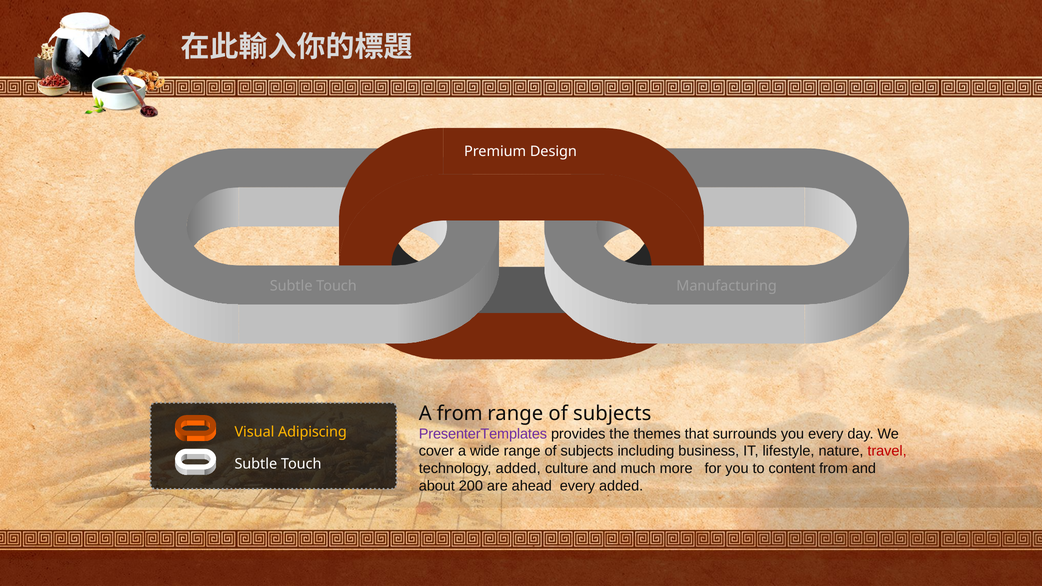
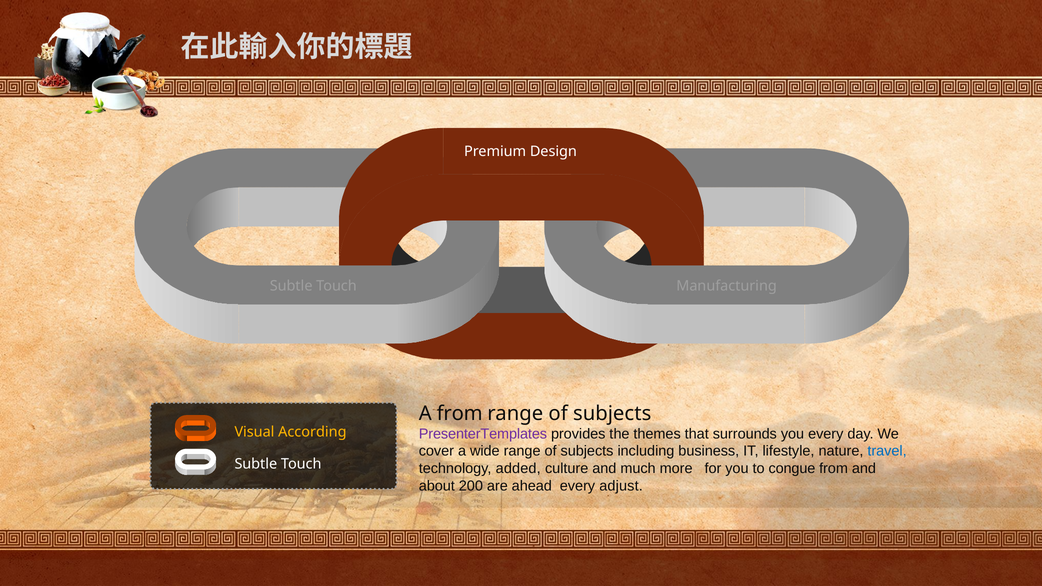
Adipiscing: Adipiscing -> According (312, 432)
travel colour: red -> blue (887, 451)
content: content -> congue (792, 469)
every added: added -> adjust (621, 486)
